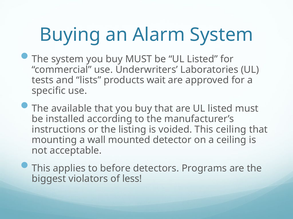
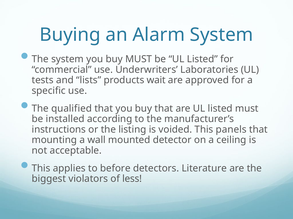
available: available -> qualified (72, 109)
This ceiling: ceiling -> panels (231, 130)
Programs: Programs -> Literature (204, 169)
